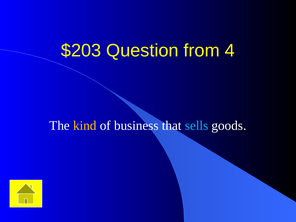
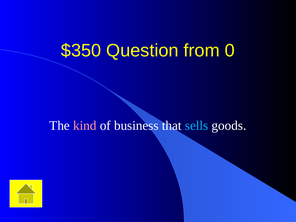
$203: $203 -> $350 (81, 51)
4: 4 -> 0 (230, 51)
kind colour: yellow -> pink (85, 125)
